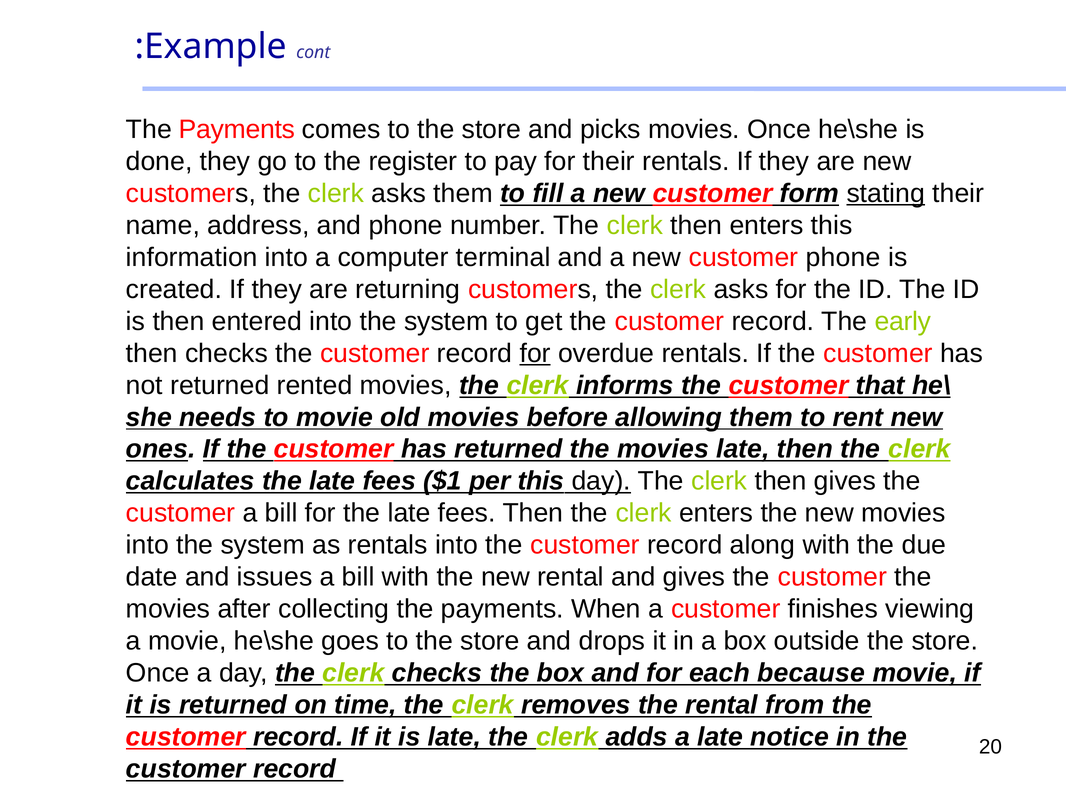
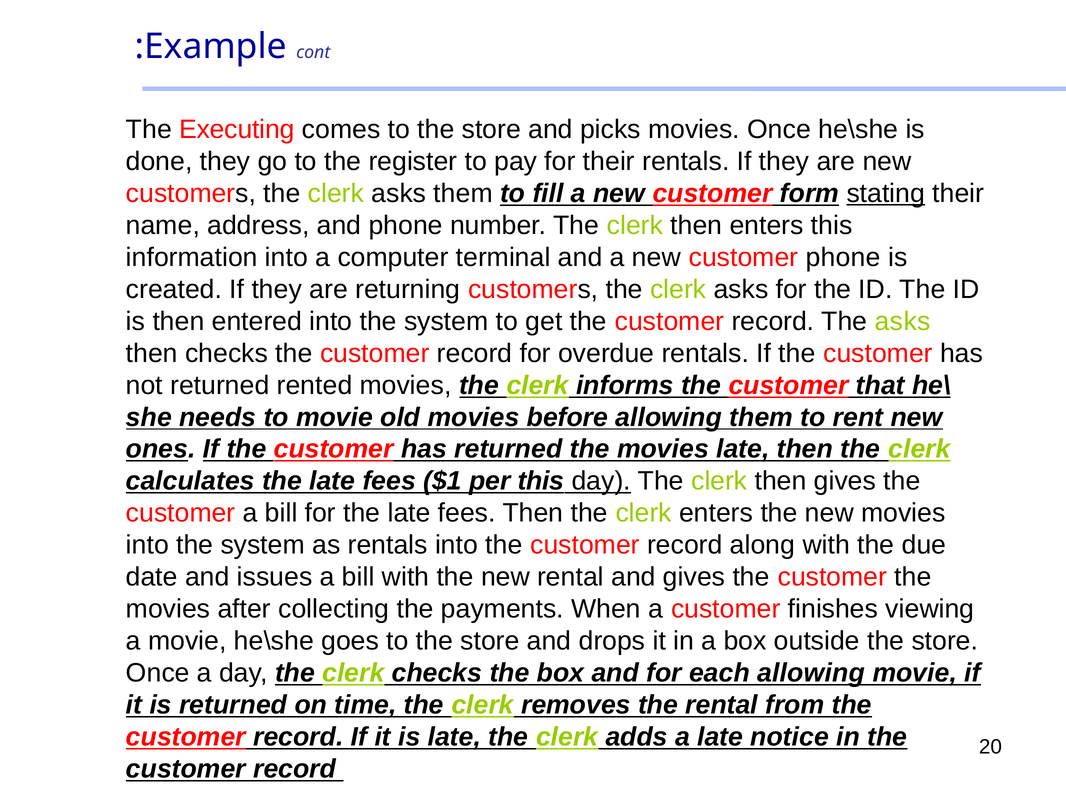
Payments: Payments -> Executing (237, 130)
The early: early -> asks (903, 322)
for underline: present -> none (535, 354)
each because: because -> allowing (811, 673)
